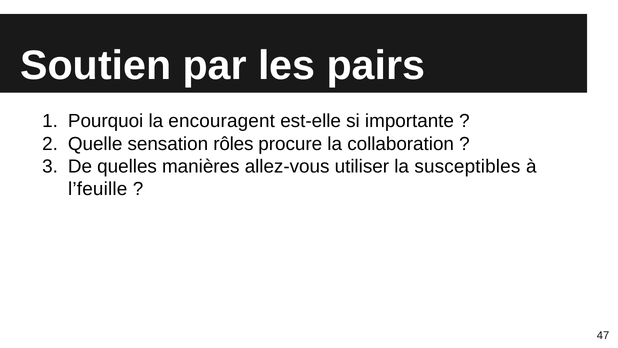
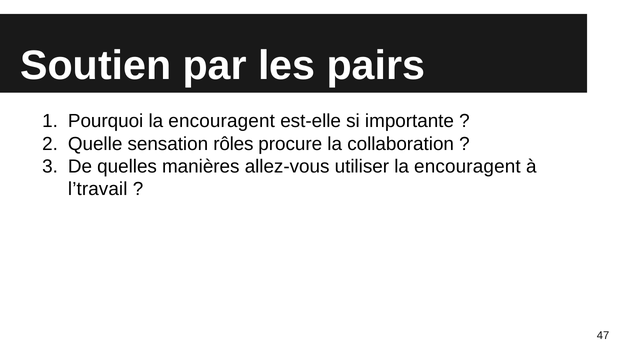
utiliser la susceptibles: susceptibles -> encouragent (467, 166)
l’feuille: l’feuille -> l’travail (98, 189)
